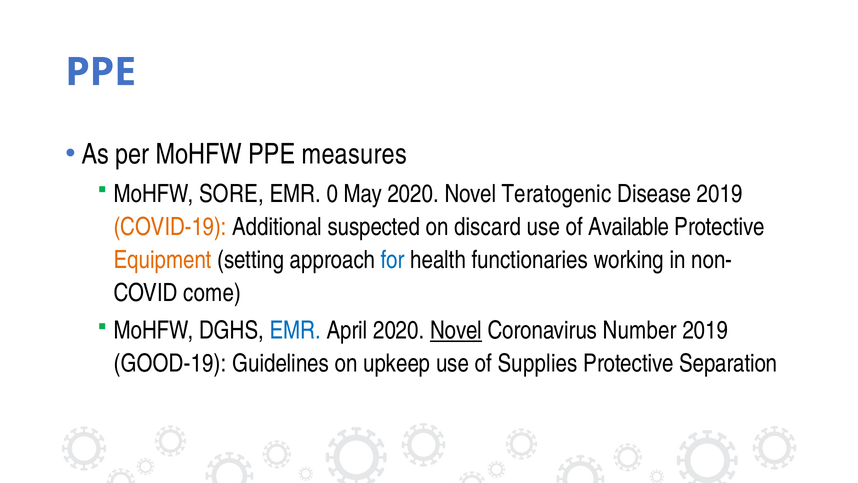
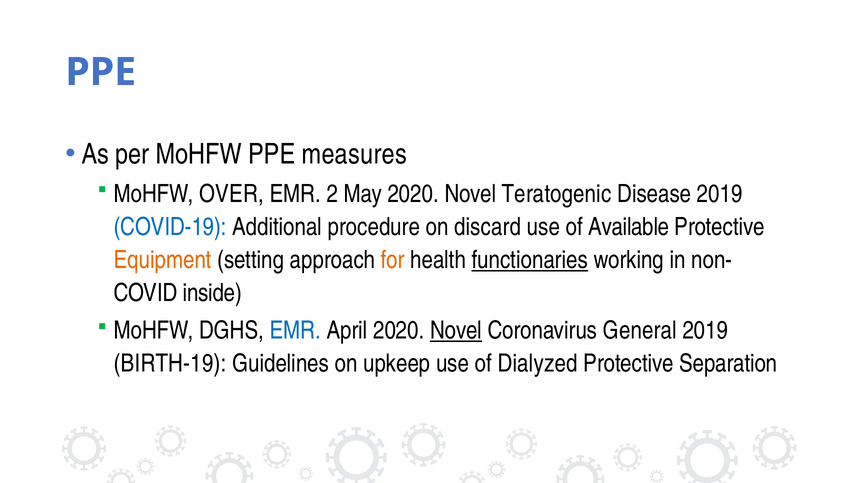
SORE: SORE -> OVER (231, 194)
0: 0 -> 2 (332, 194)
COVID-19 colour: orange -> blue (170, 227)
suspected: suspected -> procedure (374, 227)
for colour: blue -> orange (393, 260)
functionaries underline: none -> present (530, 260)
come: come -> inside (212, 293)
Number: Number -> General (640, 330)
GOOD-19: GOOD-19 -> BIRTH-19 (170, 363)
Supplies: Supplies -> Dialyzed (538, 363)
